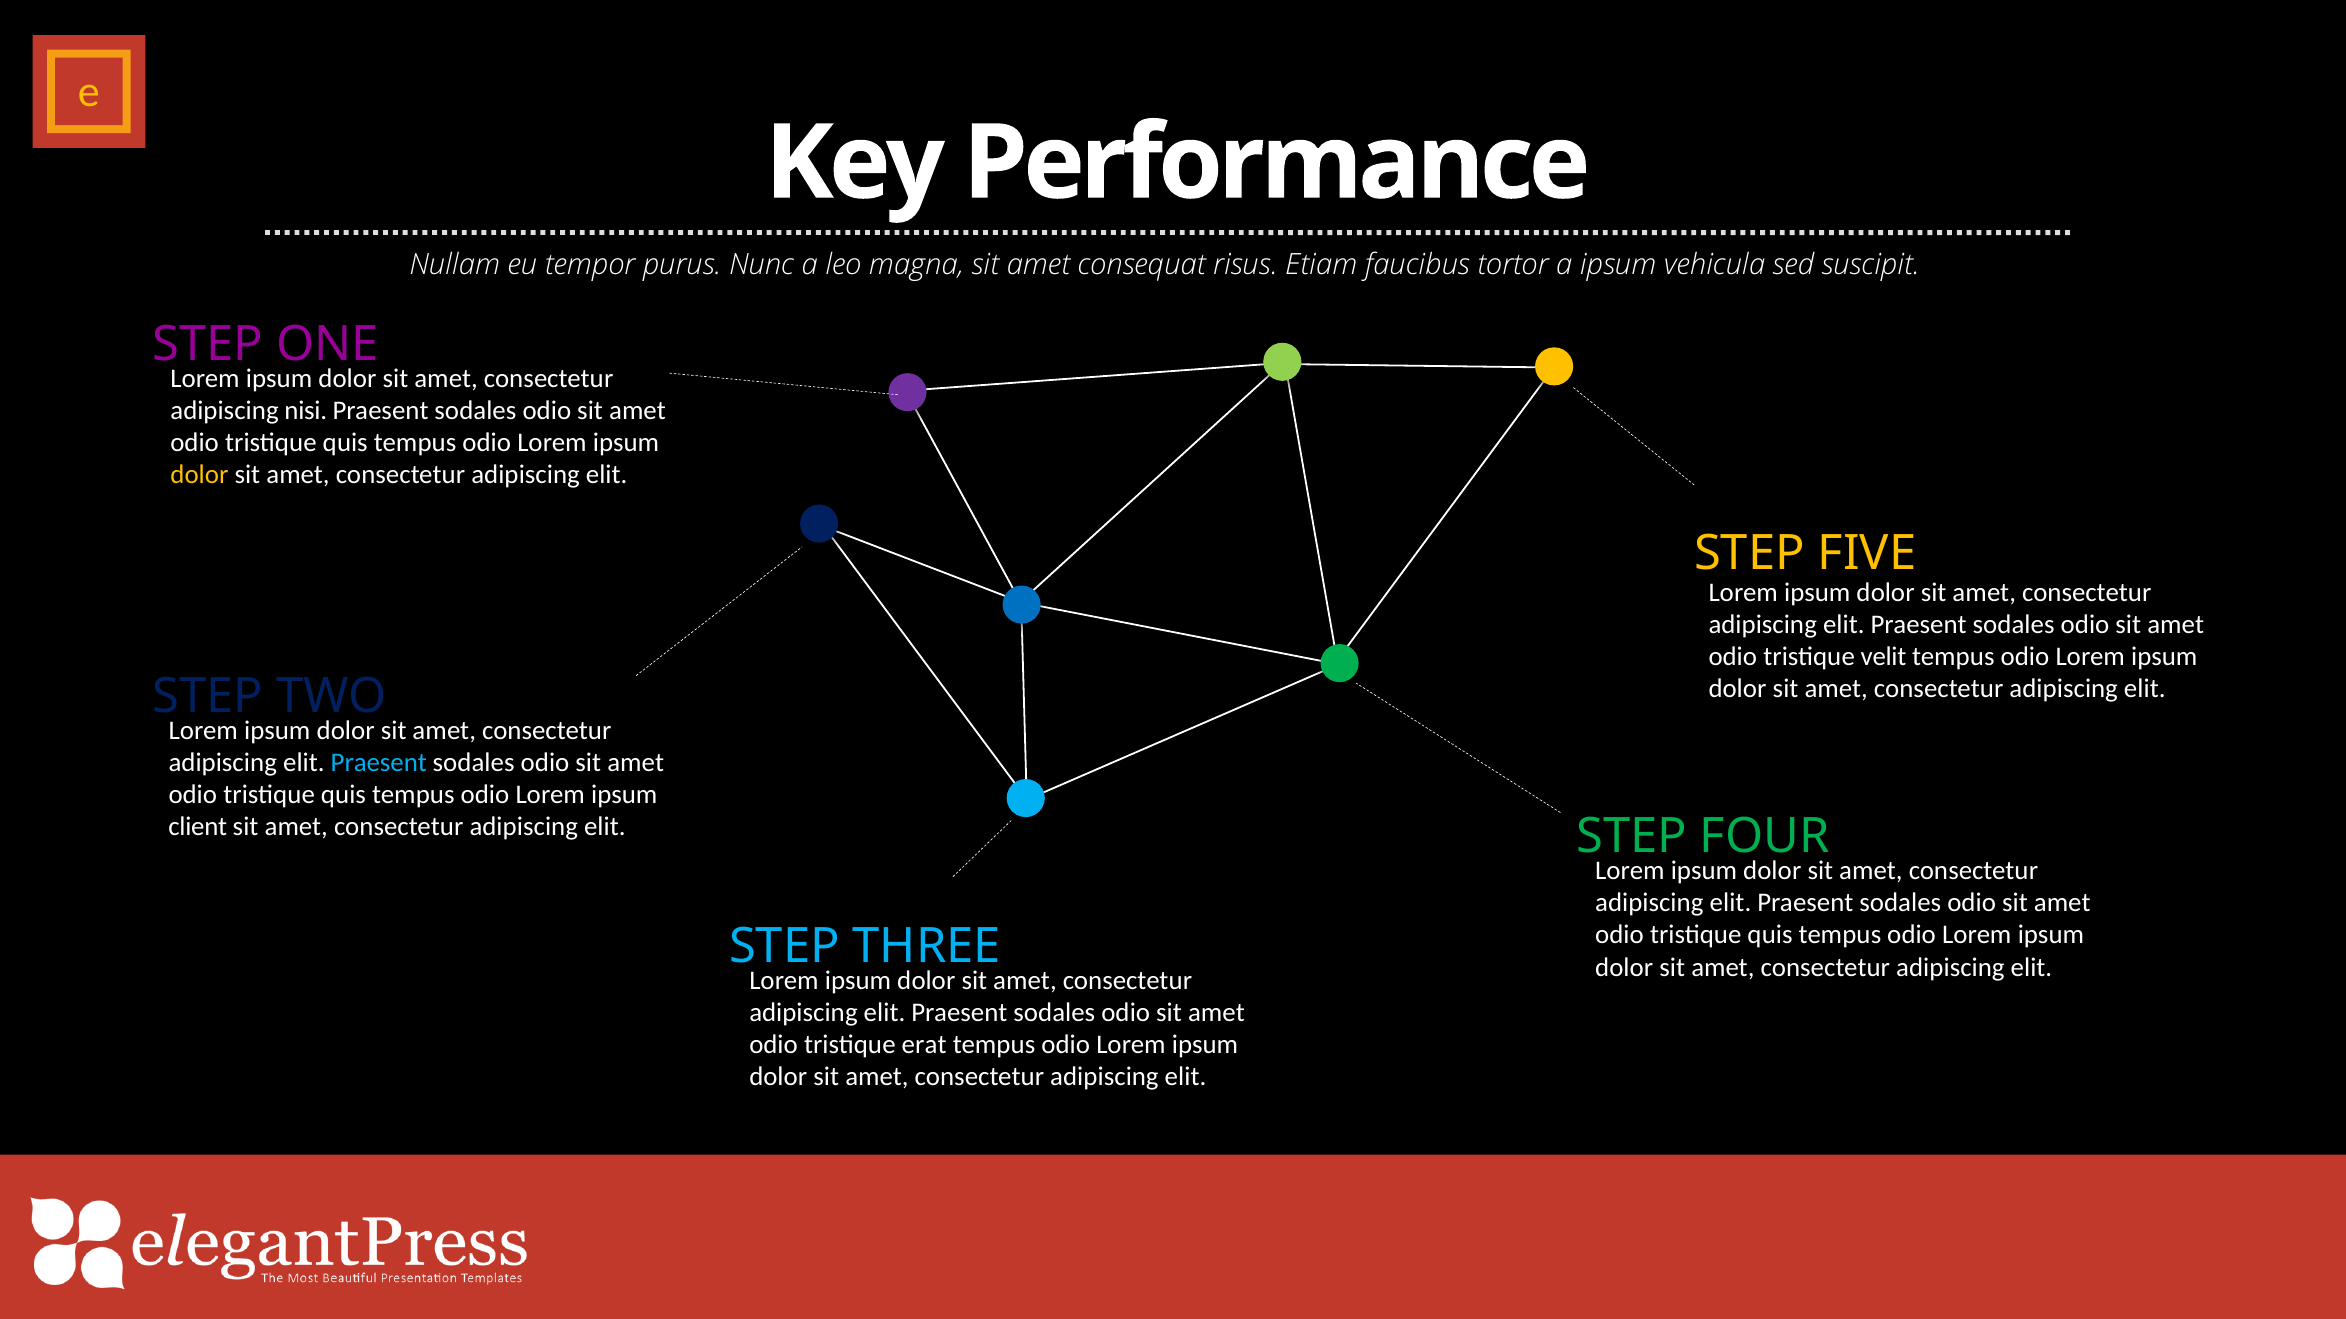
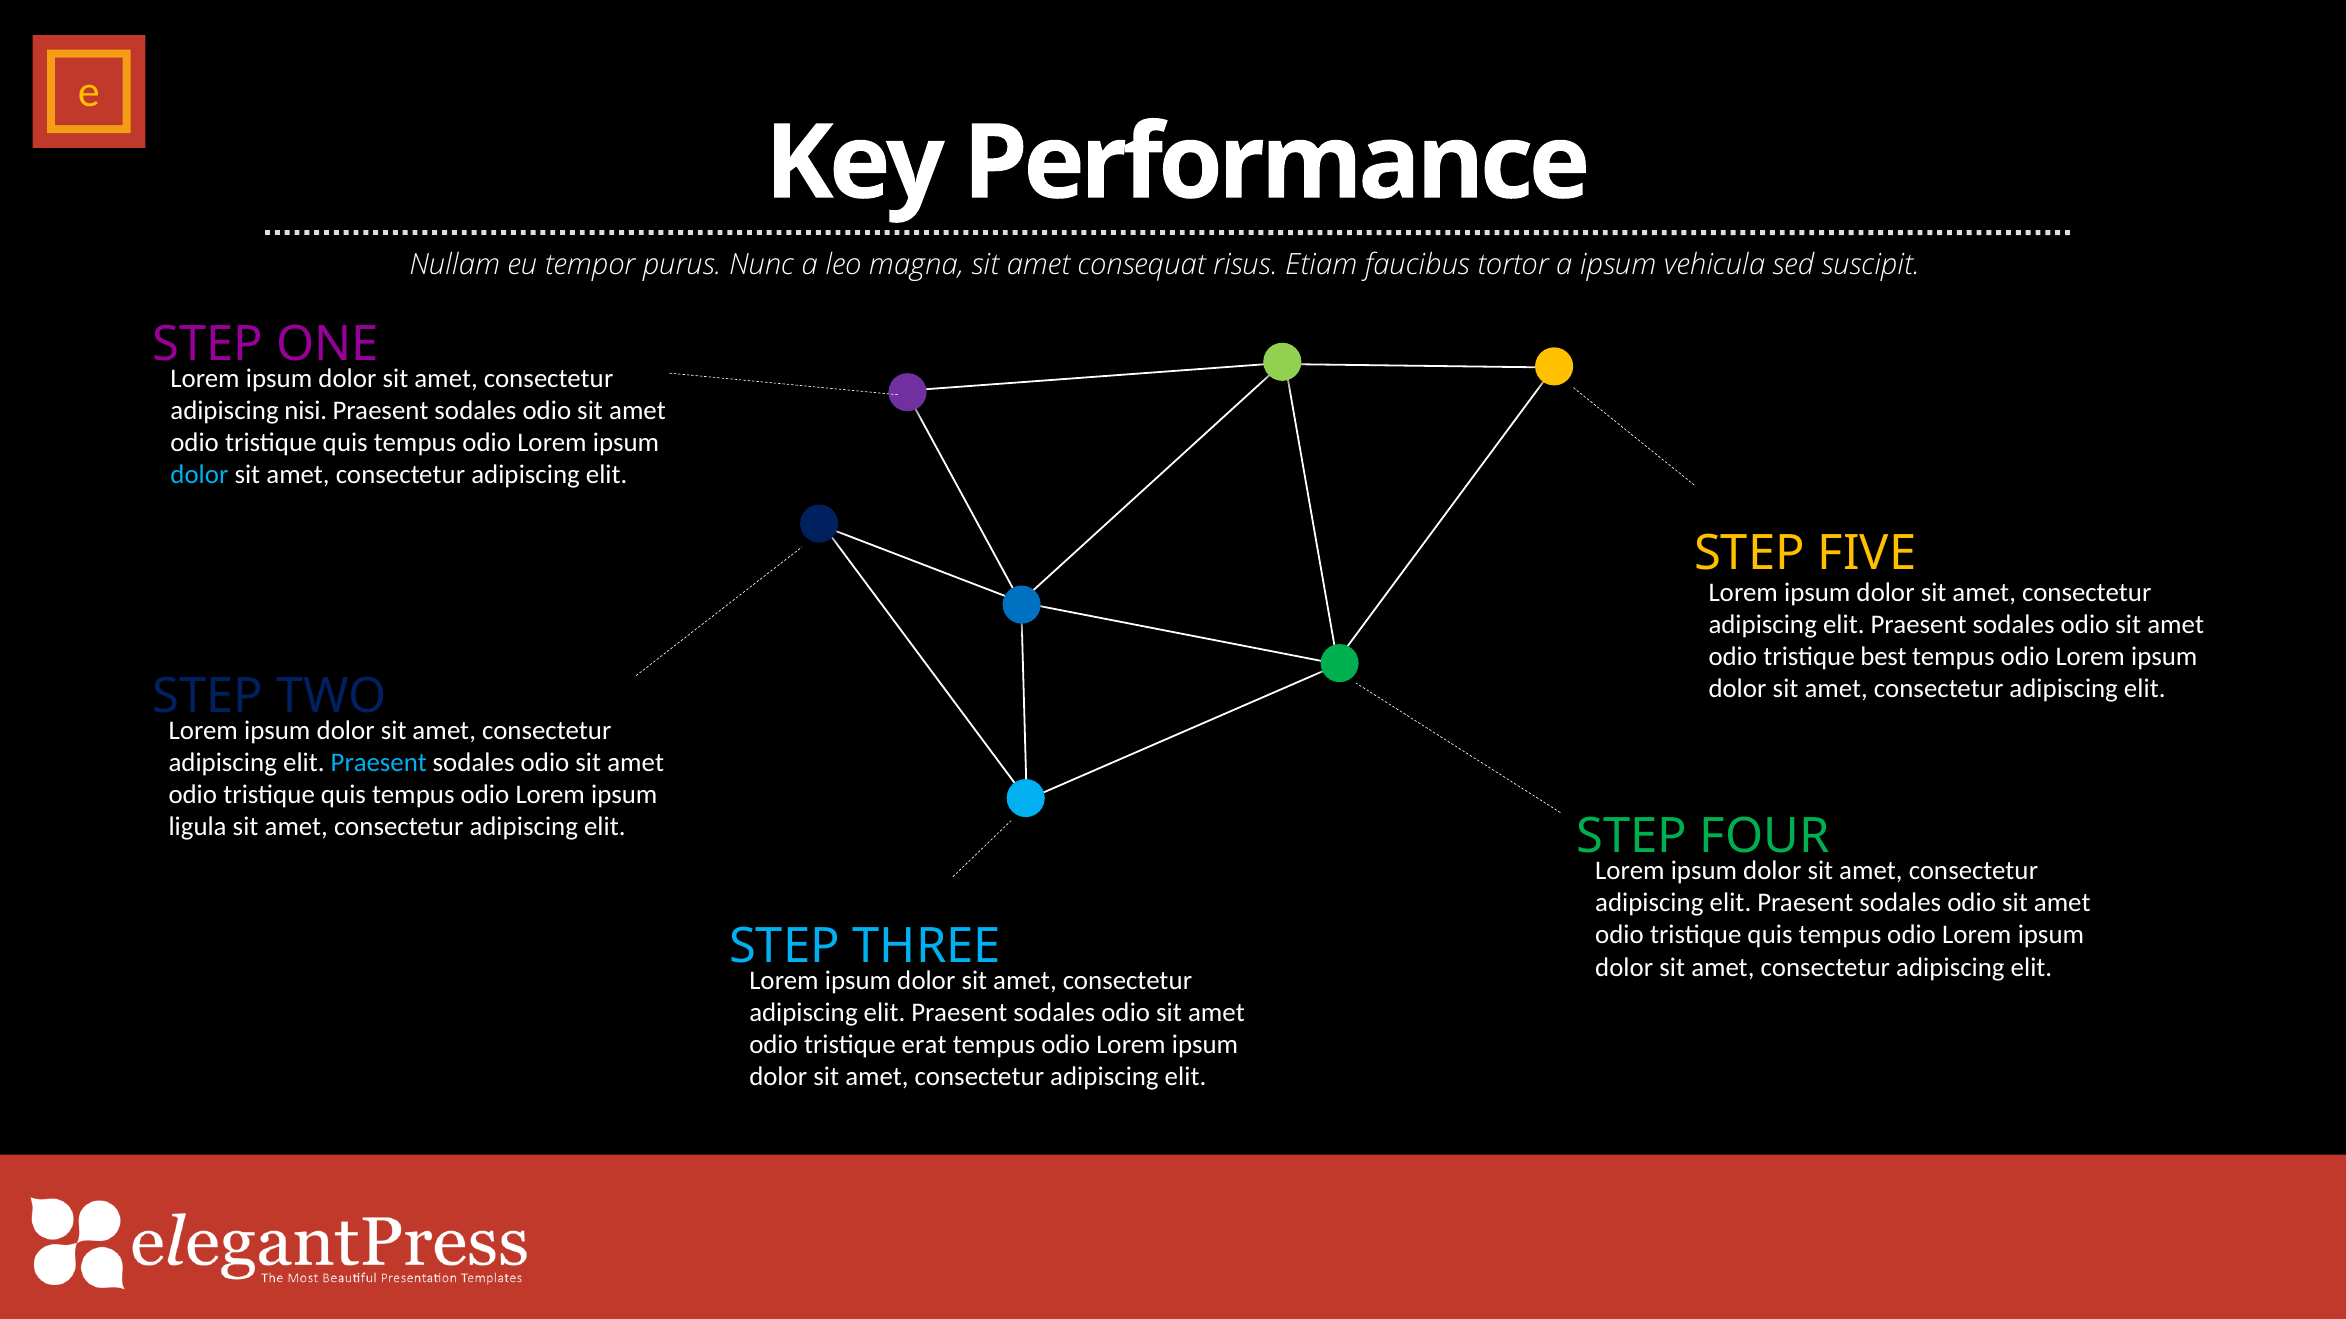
dolor colour: yellow -> light blue (199, 475)
velit: velit -> best (1884, 657)
client: client -> ligula (198, 827)
